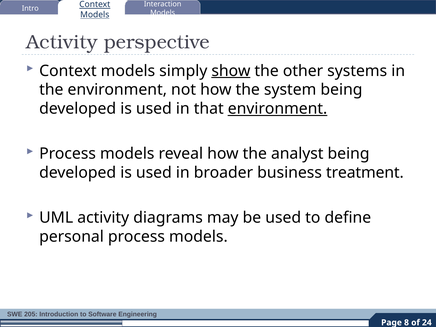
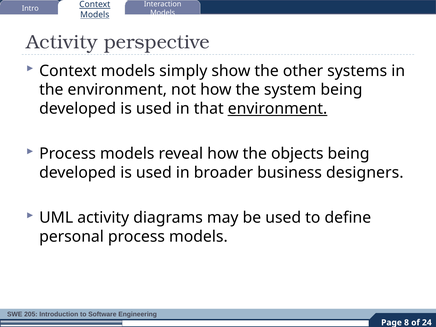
show underline: present -> none (231, 71)
analyst: analyst -> objects (297, 154)
treatment: treatment -> designers (365, 173)
